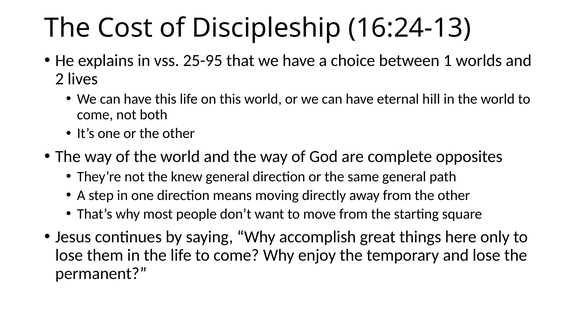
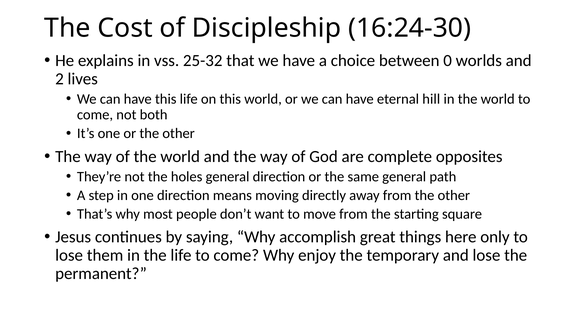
16:24-13: 16:24-13 -> 16:24-30 (410, 28)
25-95: 25-95 -> 25-32 (203, 61)
1: 1 -> 0 (448, 61)
knew: knew -> holes (187, 176)
